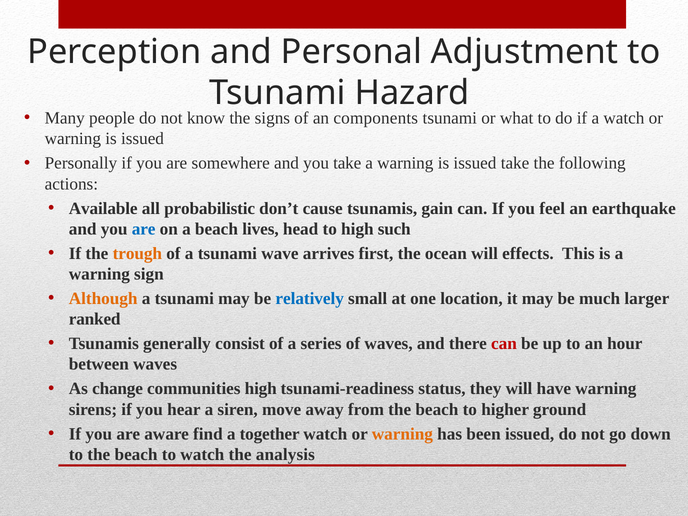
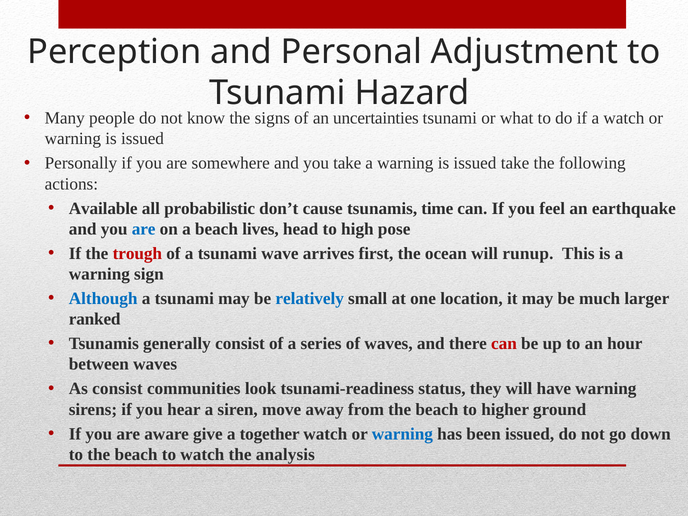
components: components -> uncertainties (376, 118)
gain: gain -> time (437, 208)
such: such -> pose (394, 229)
trough colour: orange -> red (137, 253)
effects: effects -> runup (528, 253)
Although colour: orange -> blue (103, 299)
As change: change -> consist (117, 389)
communities high: high -> look (261, 389)
find: find -> give (208, 434)
warning colour: orange -> blue (402, 434)
